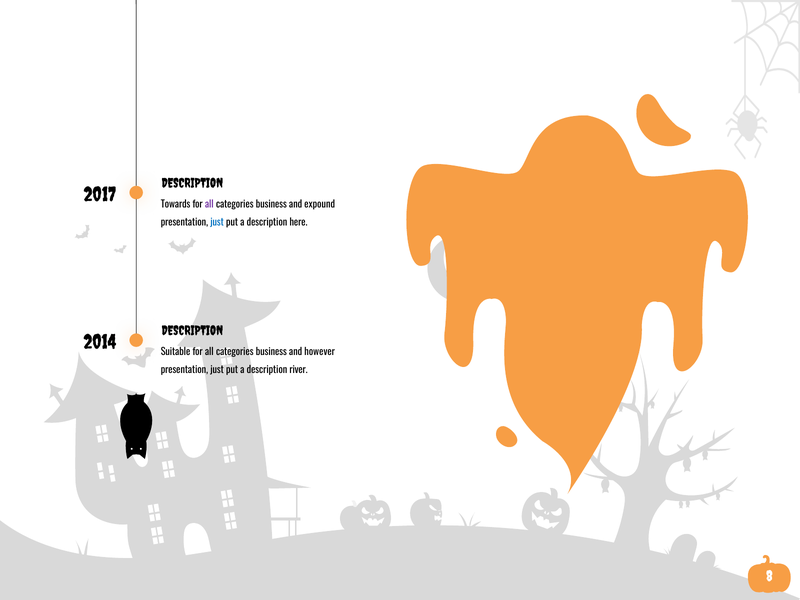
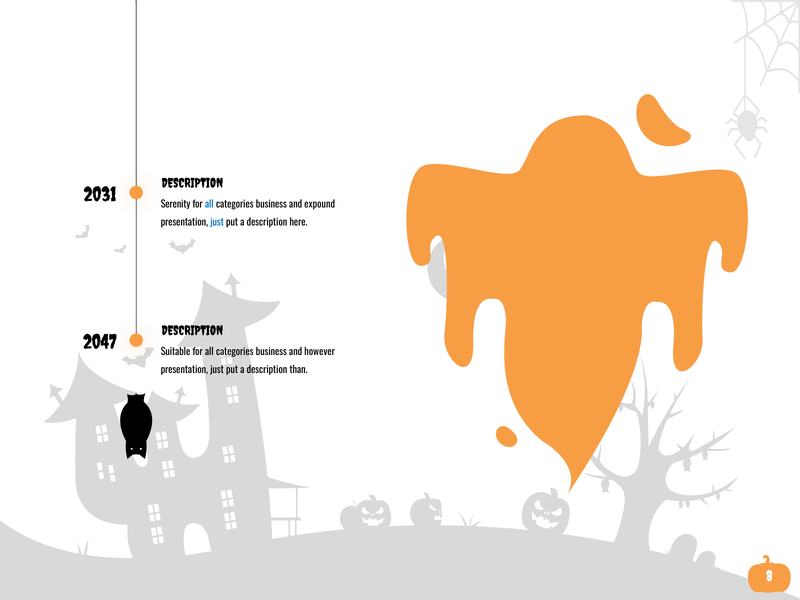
2017: 2017 -> 2031 (100, 195)
Towards: Towards -> Serenity (176, 205)
all colour: purple -> blue (209, 205)
2014: 2014 -> 2047 (100, 342)
river: river -> than (298, 370)
